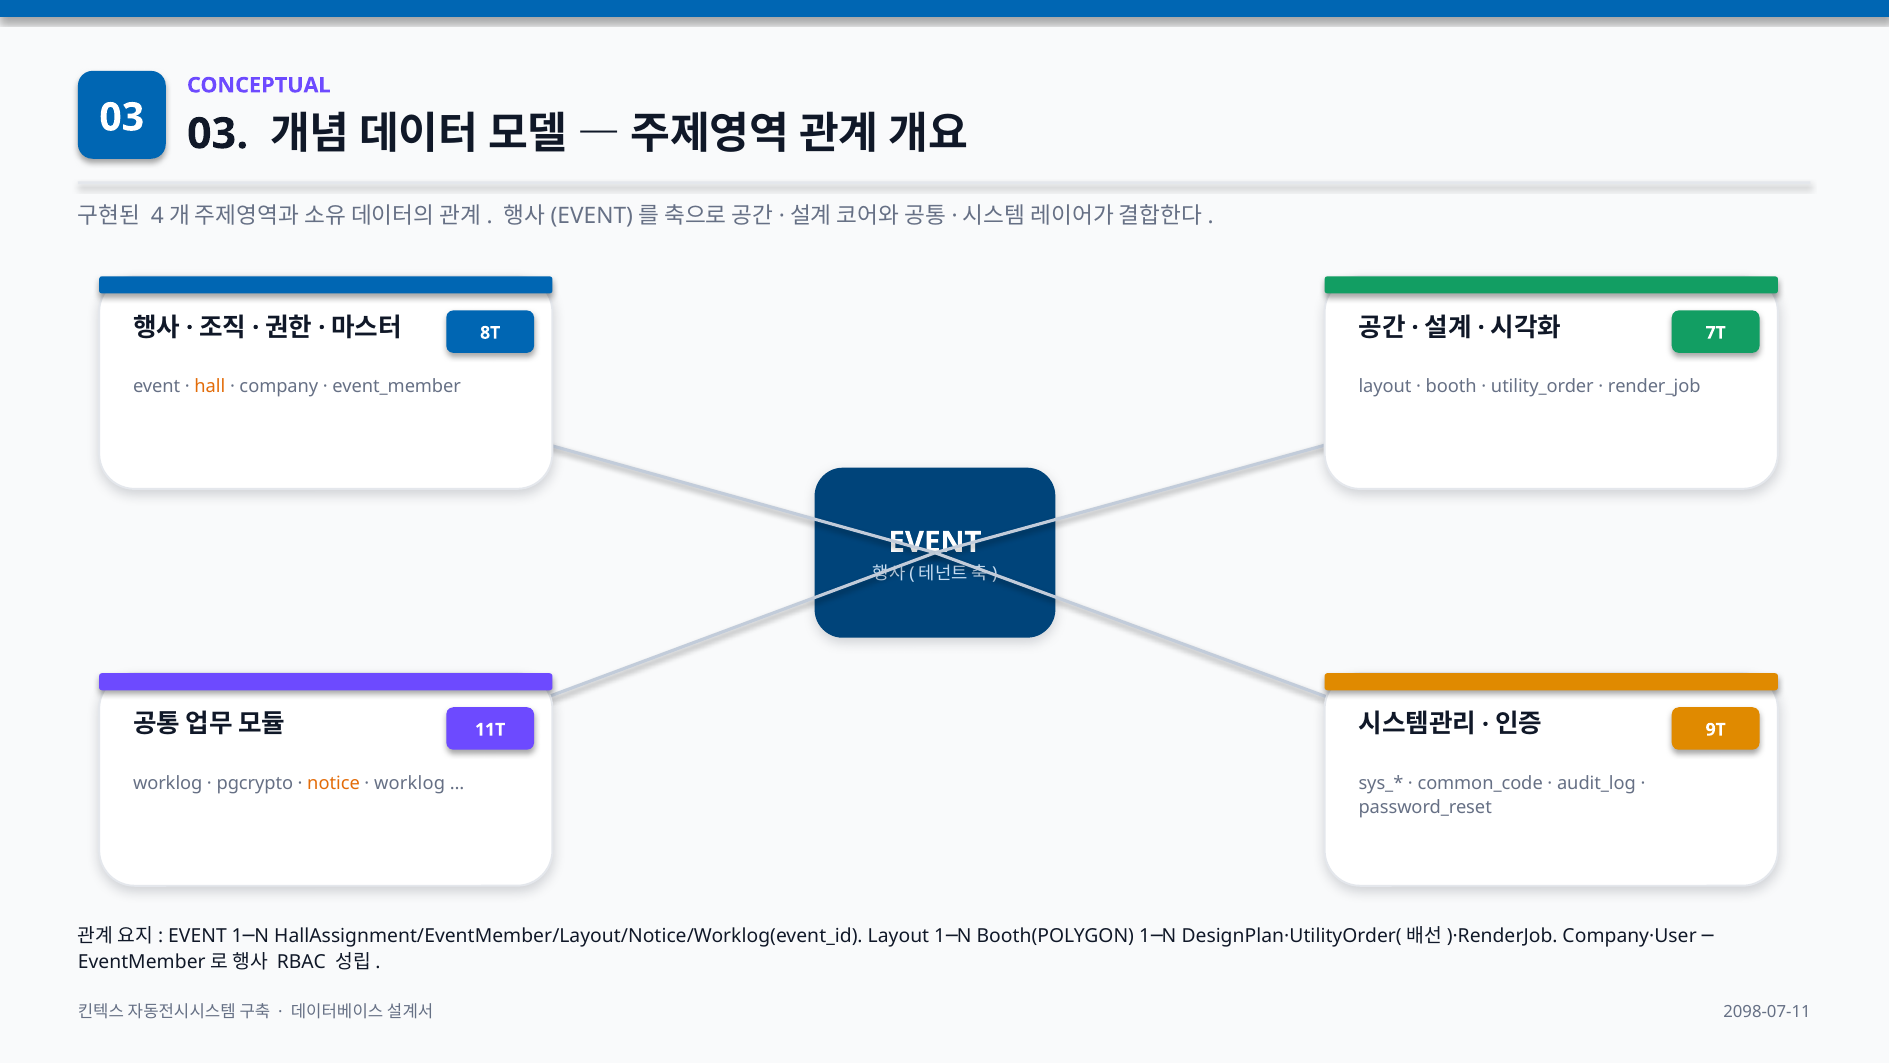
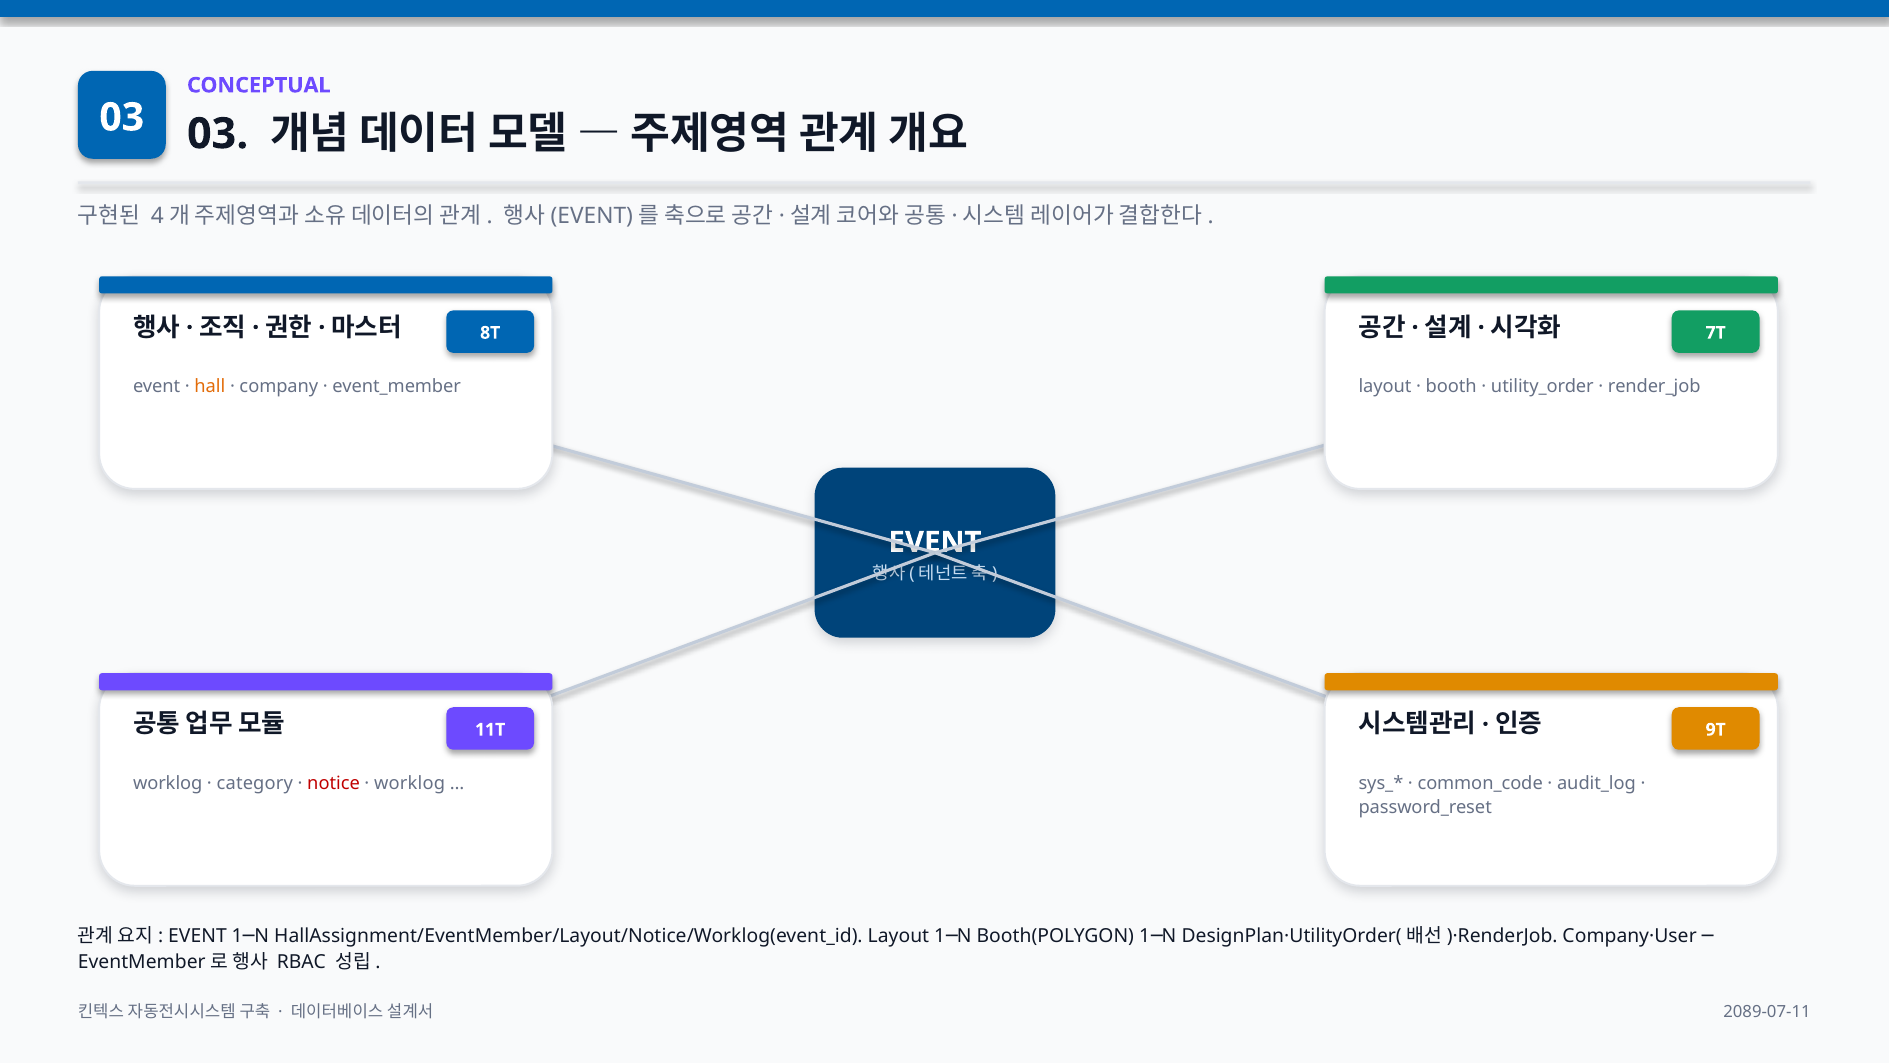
pgcrypto: pgcrypto -> category (255, 783)
notice colour: orange -> red (334, 783)
2098-07-11: 2098-07-11 -> 2089-07-11 (1767, 1011)
